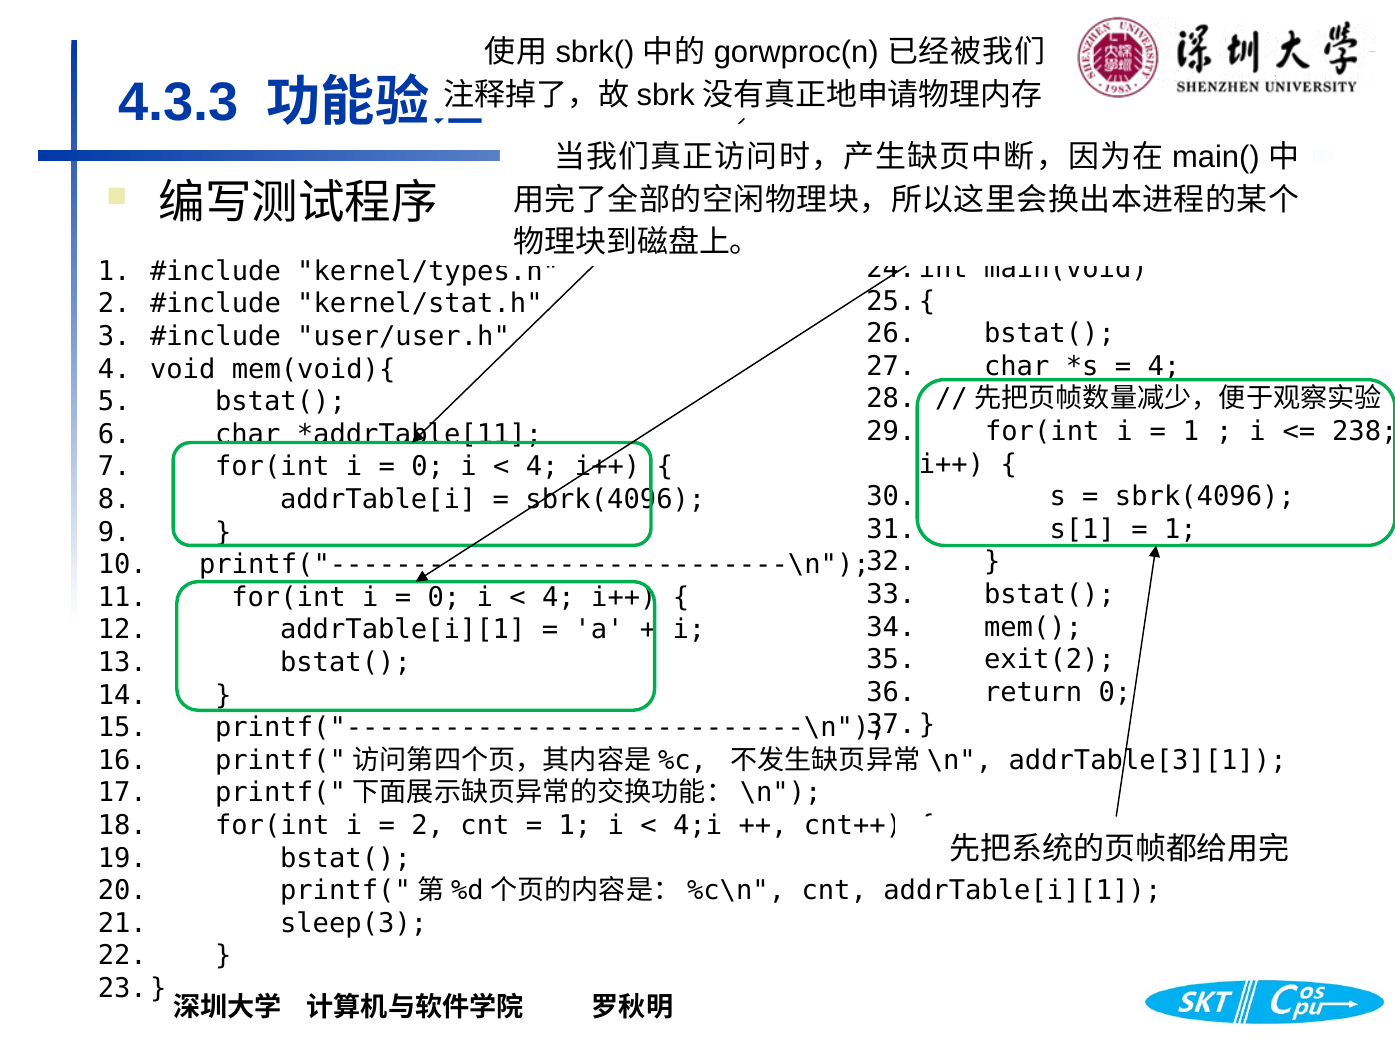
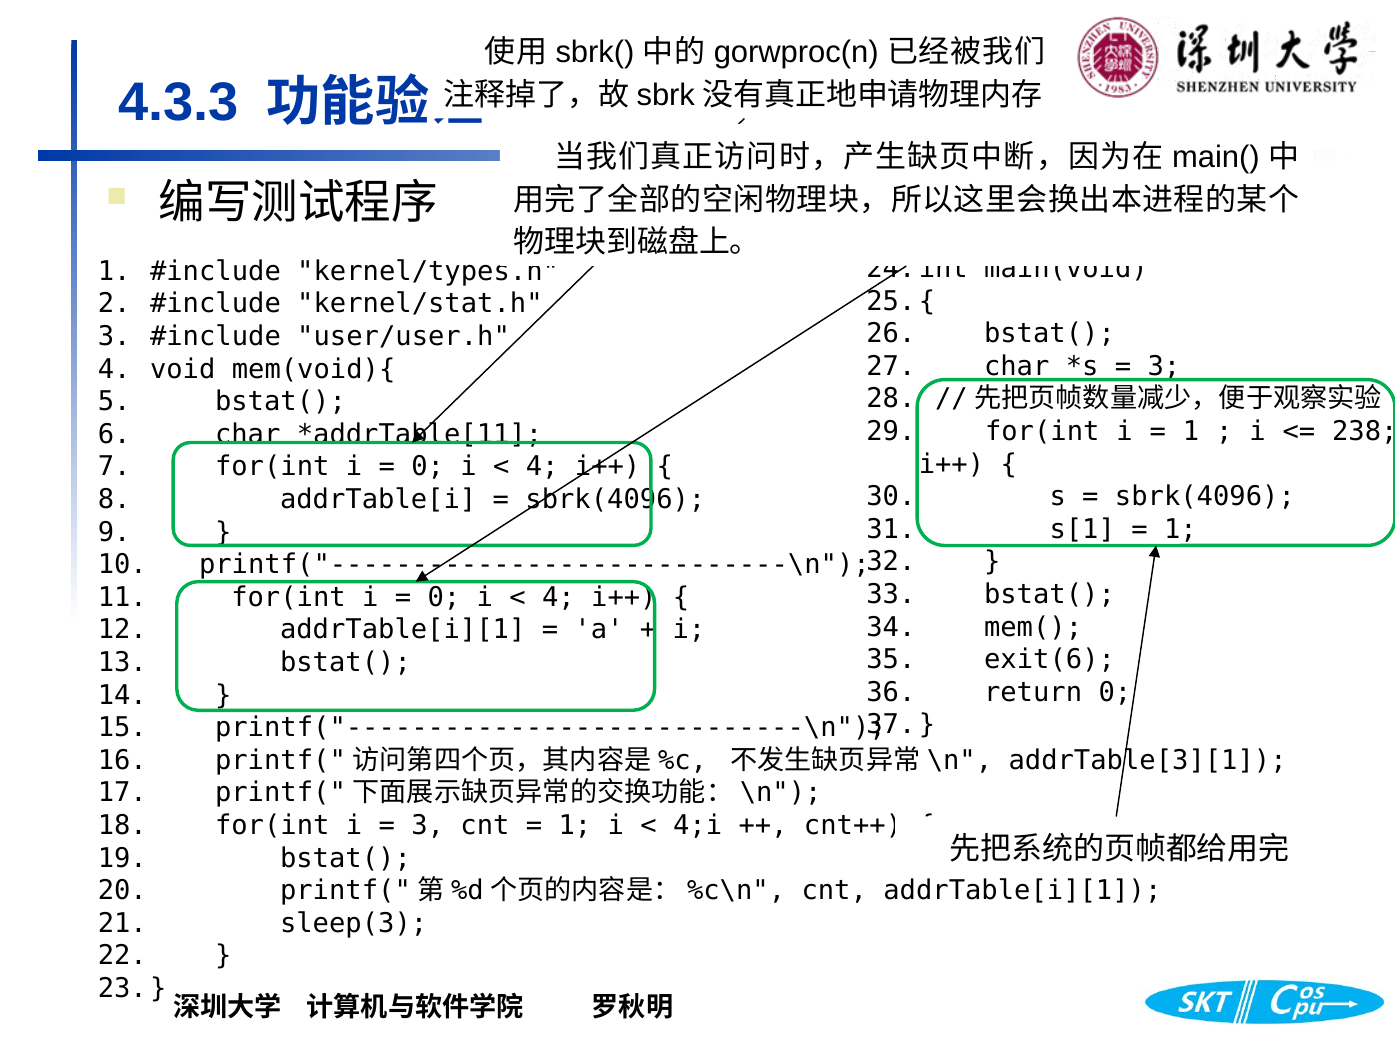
4: 4 -> 3 (1164, 366)
exit(2: exit(2 -> exit(6 (1050, 659)
2: 2 -> 3 (428, 825)
